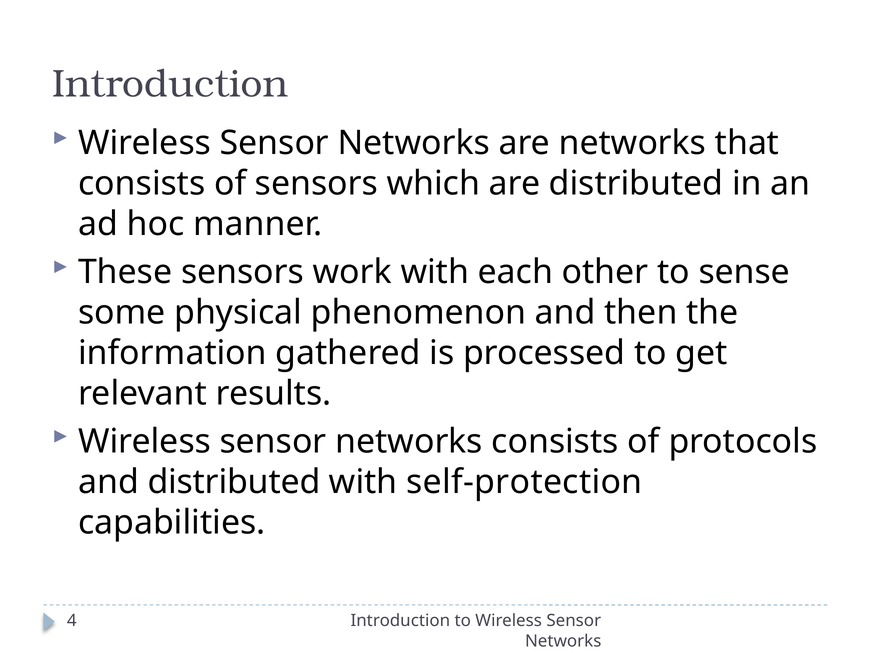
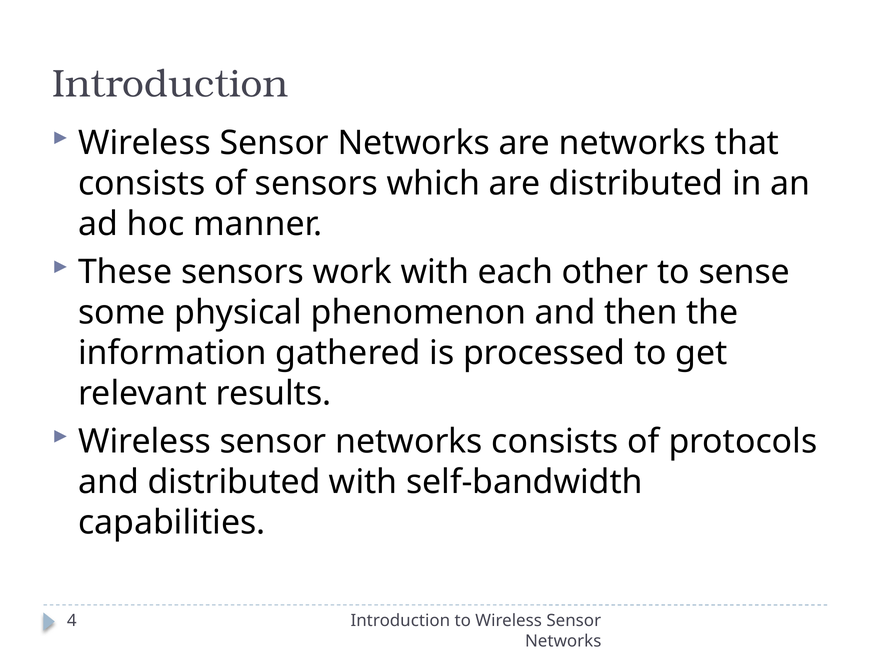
self-protection: self-protection -> self-bandwidth (524, 482)
